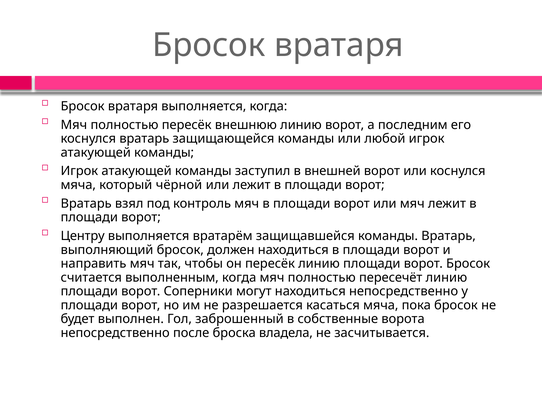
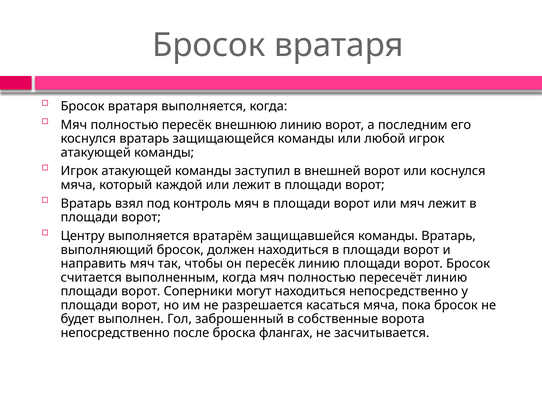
чёрной: чёрной -> каждой (179, 185)
владела: владела -> флангах (286, 332)
